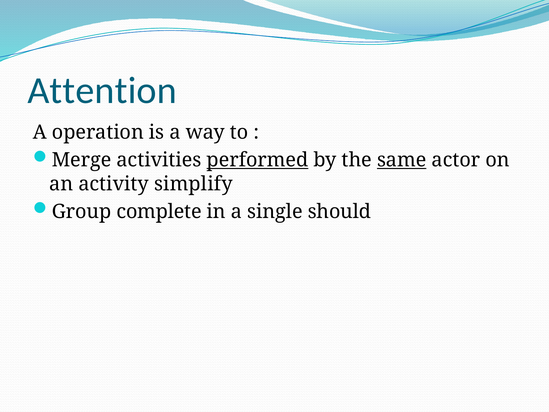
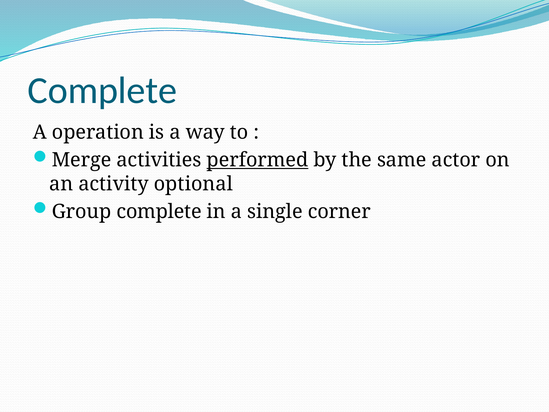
Attention: Attention -> Complete (102, 91)
same underline: present -> none (402, 160)
simplify: simplify -> optional (193, 184)
should: should -> corner (339, 211)
